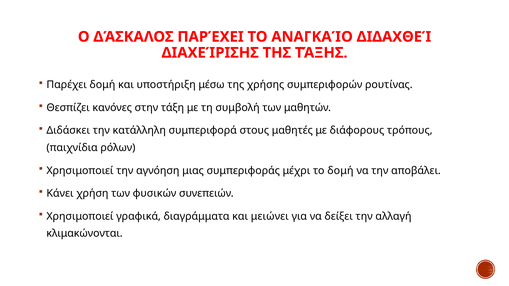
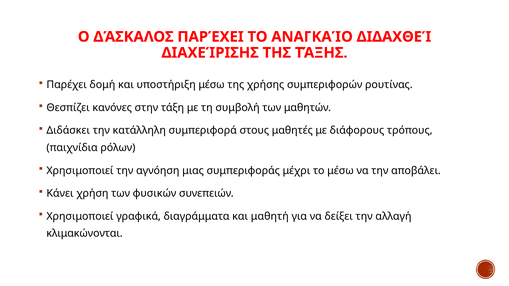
το δομή: δομή -> μέσω (340, 171)
μειώνει: μειώνει -> μαθητή (270, 216)
